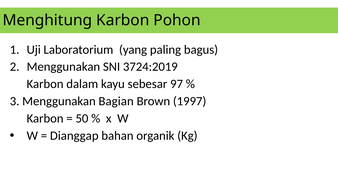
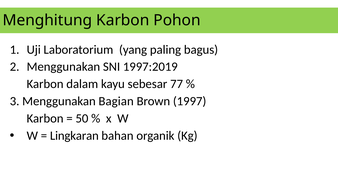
3724:2019: 3724:2019 -> 1997:2019 (150, 67)
97: 97 -> 77 (177, 84)
Dianggap: Dianggap -> Lingkaran (74, 136)
